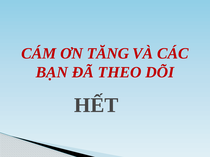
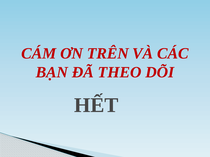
TĂNG: TĂNG -> TRÊN (108, 54)
